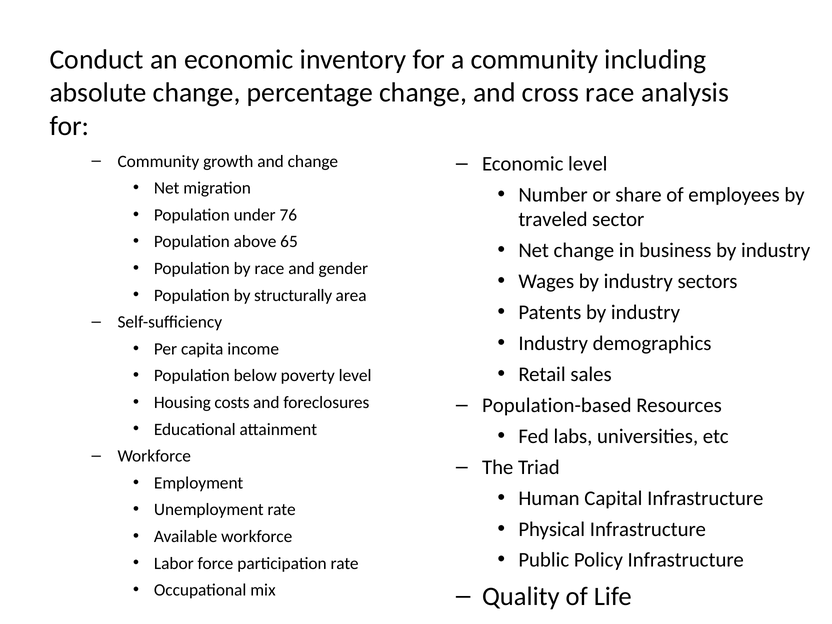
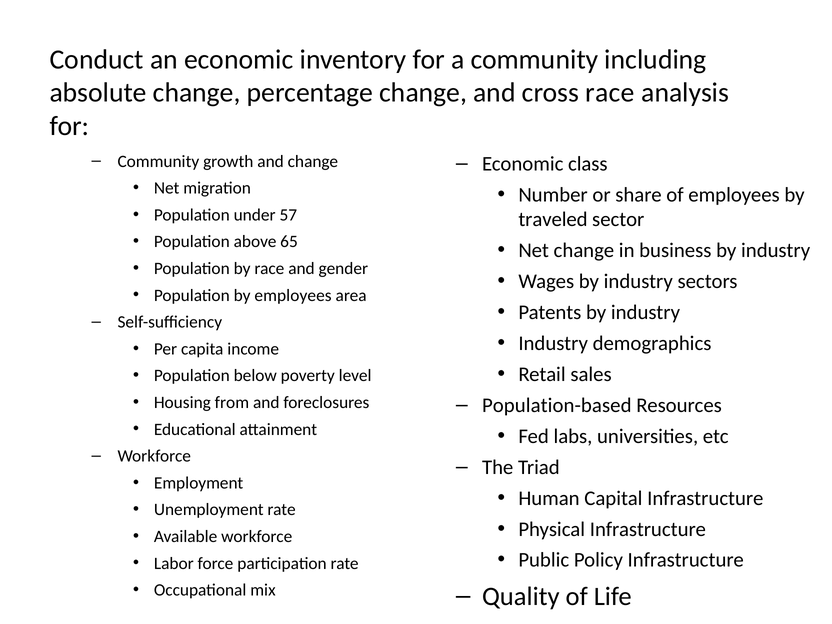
Economic level: level -> class (588, 164)
76: 76 -> 57 (288, 215)
by structurally: structurally -> employees (293, 295)
costs: costs -> from (232, 403)
